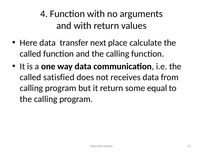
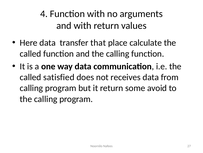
next: next -> that (98, 43)
equal: equal -> avoid (157, 88)
